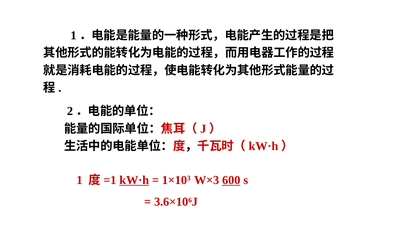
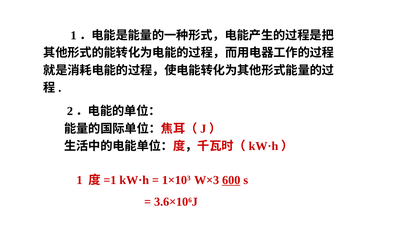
kW·h underline: present -> none (134, 180)
